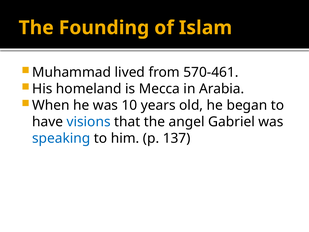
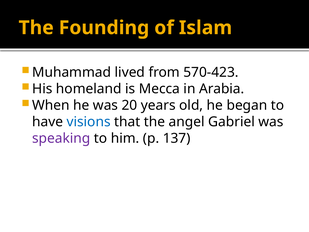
570-461: 570-461 -> 570-423 (211, 72)
10: 10 -> 20 (129, 105)
speaking colour: blue -> purple (61, 138)
